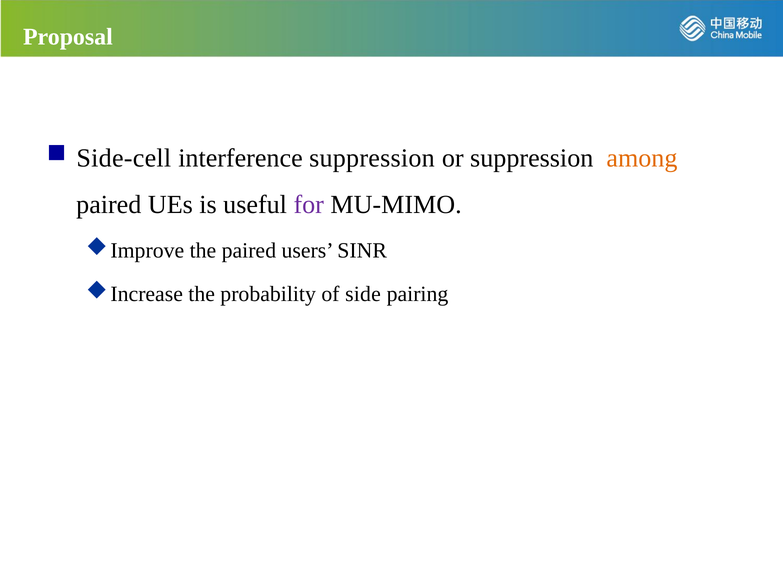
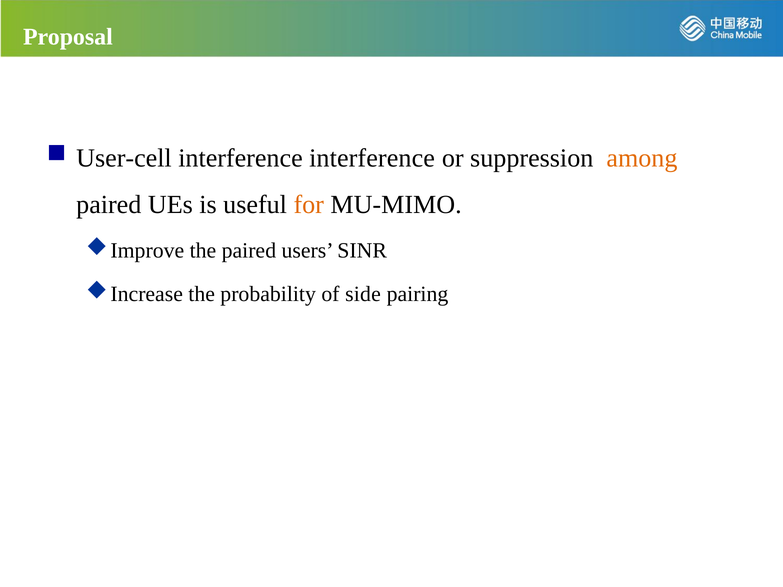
Side-cell: Side-cell -> User-cell (124, 158)
interference suppression: suppression -> interference (372, 158)
for colour: purple -> orange (309, 205)
